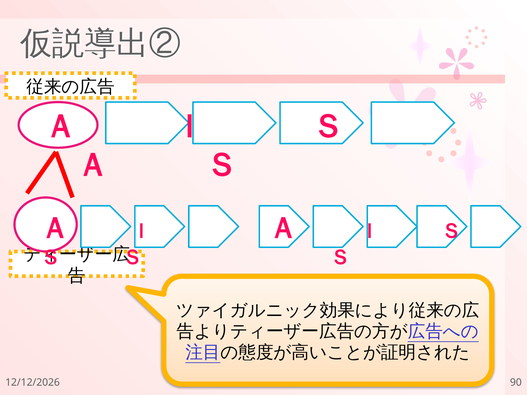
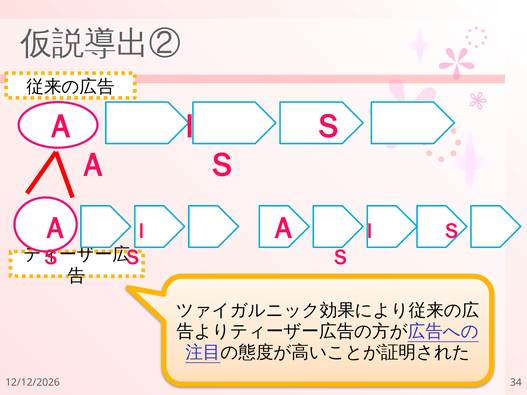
90: 90 -> 34 (516, 383)
